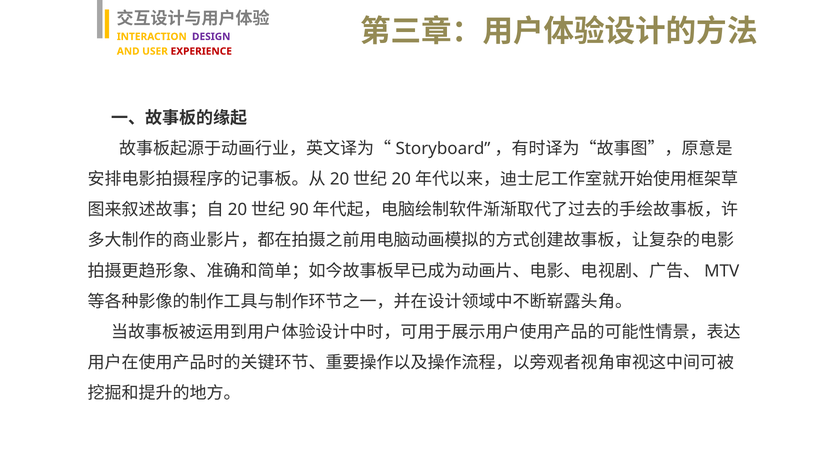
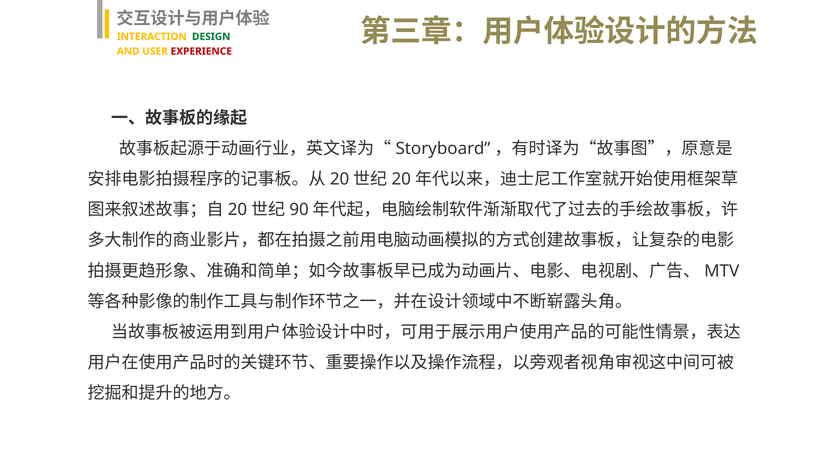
DESIGN colour: purple -> green (211, 37)
